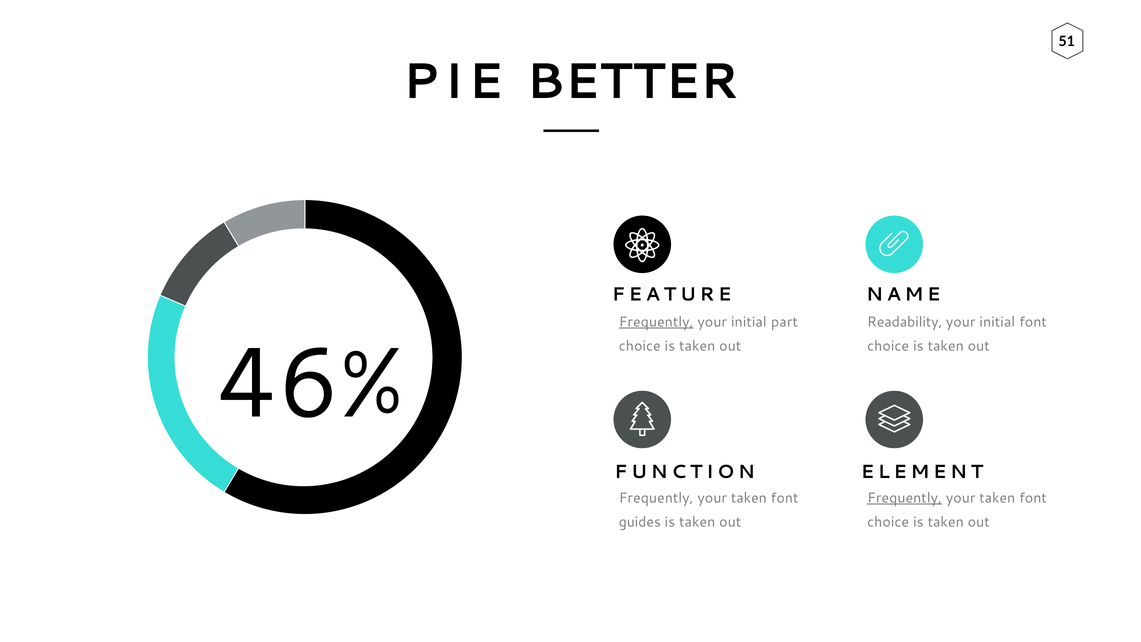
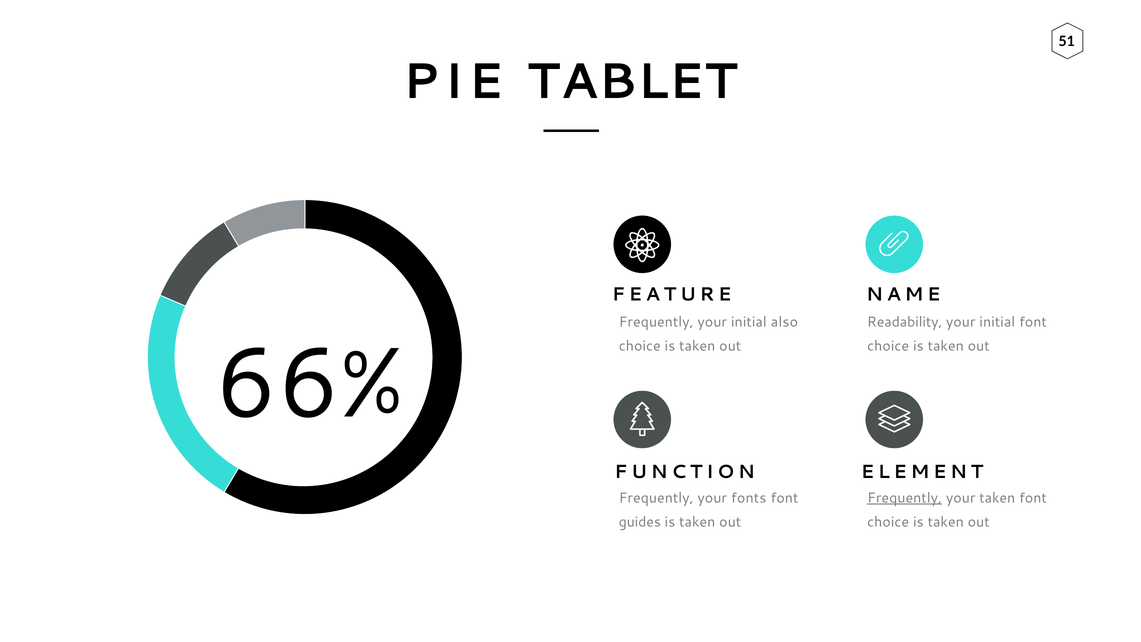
BETTER: BETTER -> TABLET (632, 82)
Frequently underline: present -> none (656, 322)
part: part -> also (784, 322)
46%: 46% -> 66% (310, 384)
taken: taken -> fonts (749, 498)
